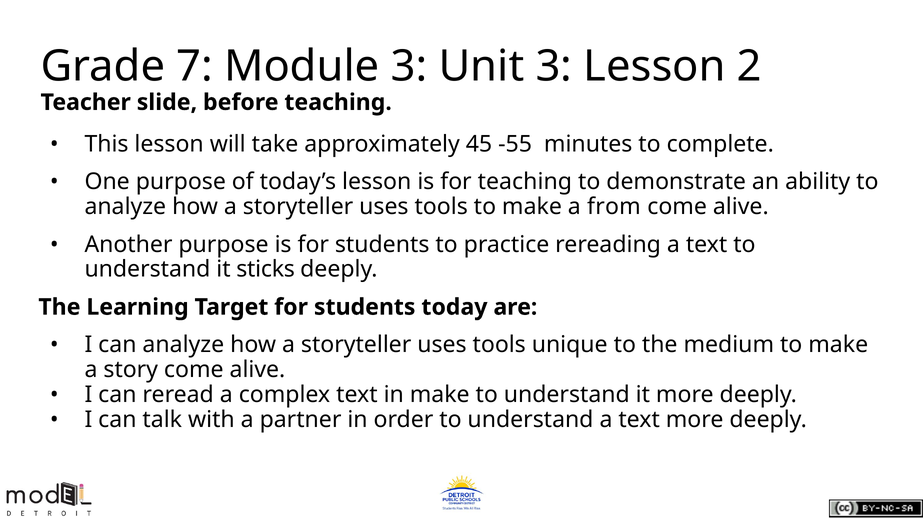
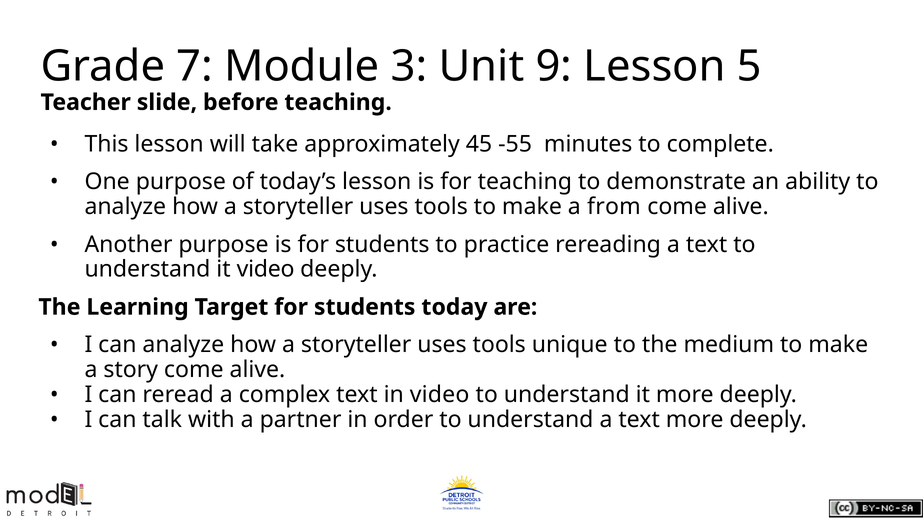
Unit 3: 3 -> 9 (554, 66)
2: 2 -> 5 (749, 66)
it sticks: sticks -> video (266, 269)
in make: make -> video (440, 395)
